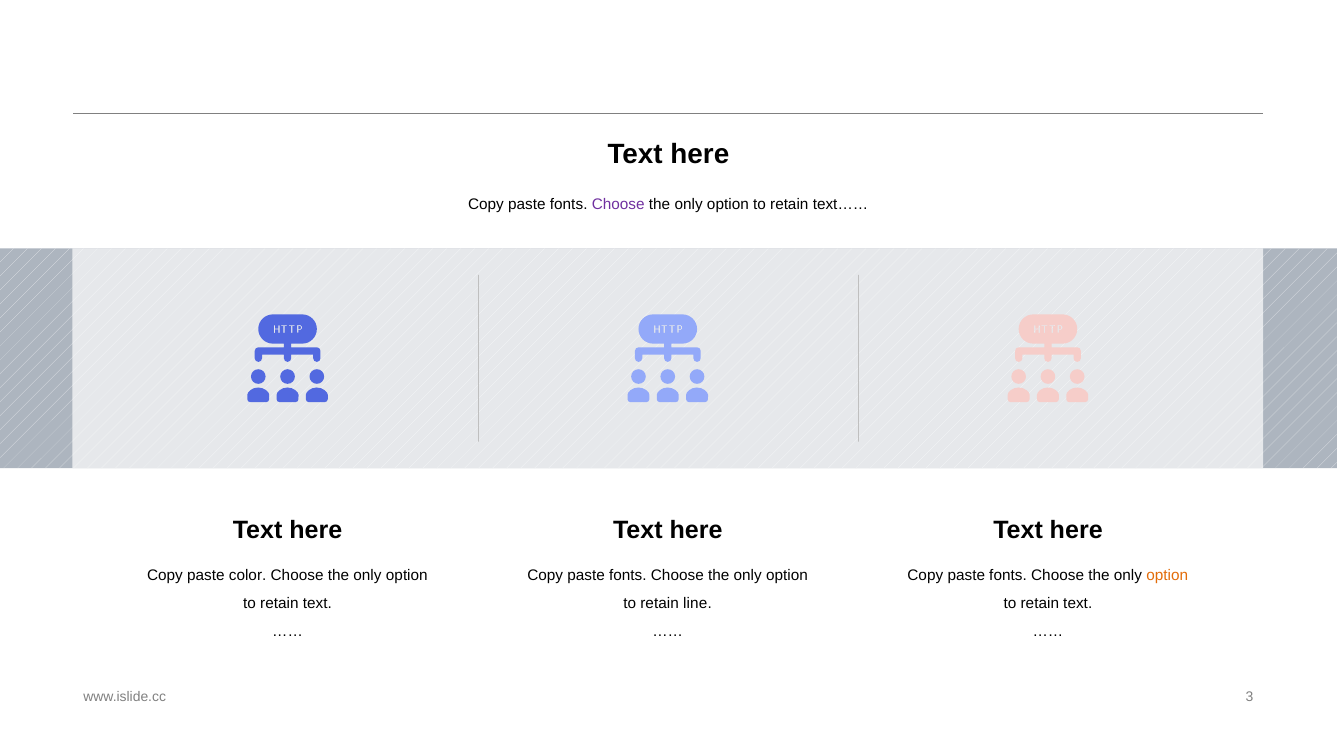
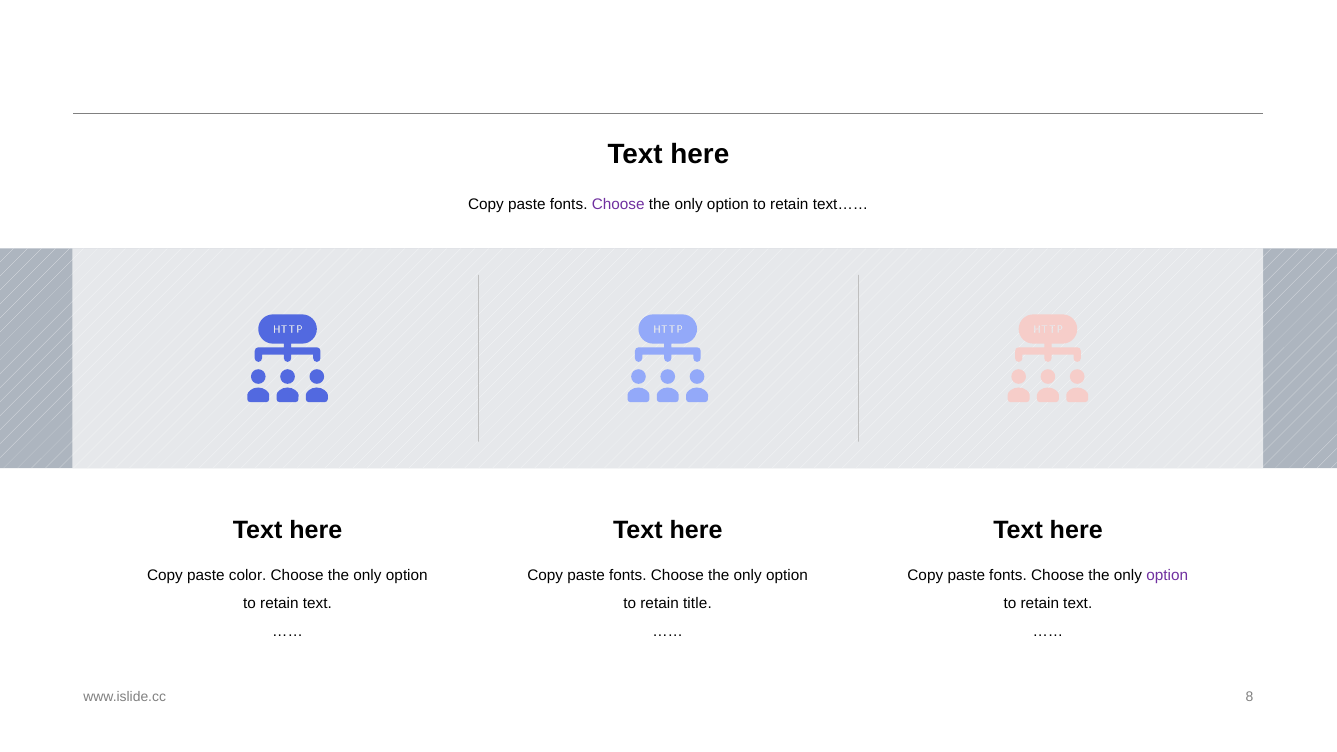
option colour: orange -> purple (1167, 576)
line: line -> title (697, 603)
3: 3 -> 8 (1249, 697)
